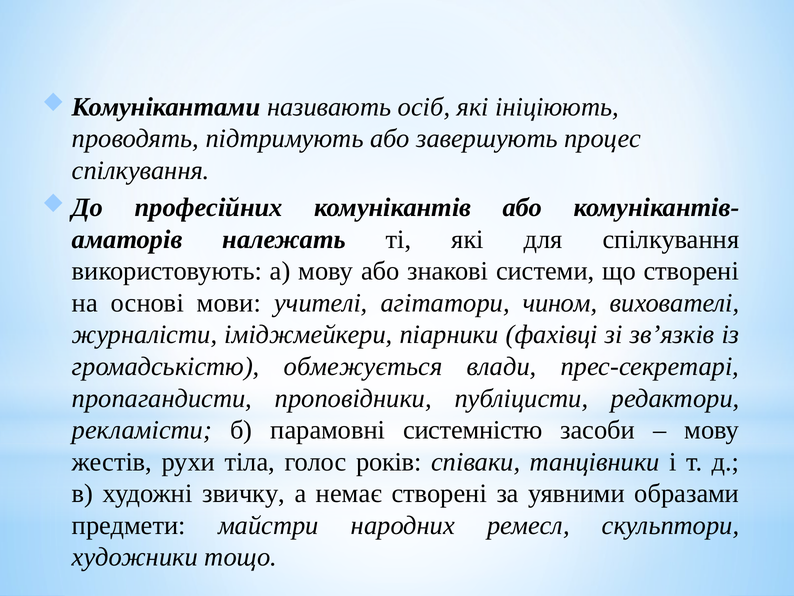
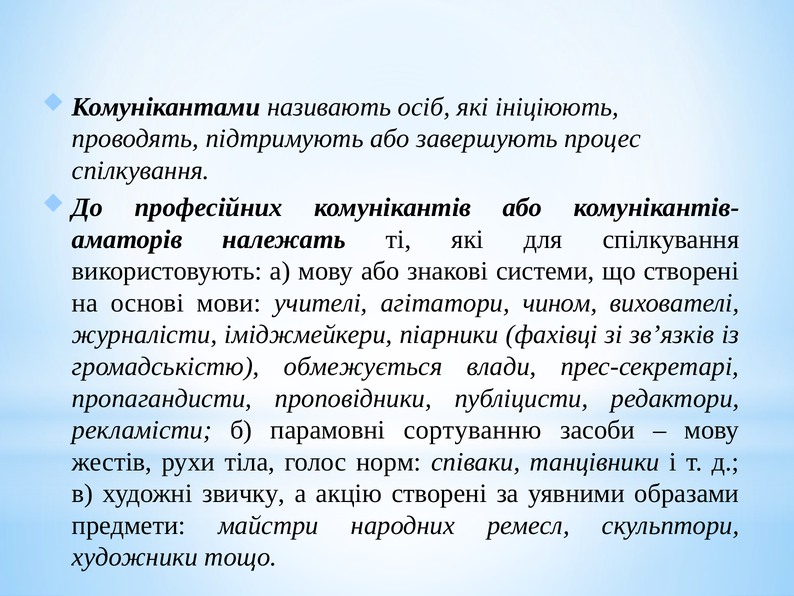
системністю: системністю -> сортуванню (473, 430)
років: років -> норм (389, 461)
немає: немає -> акцію (349, 493)
